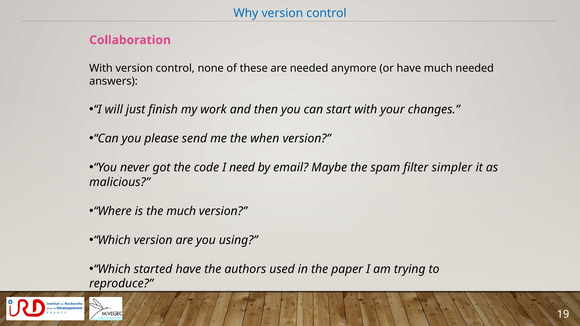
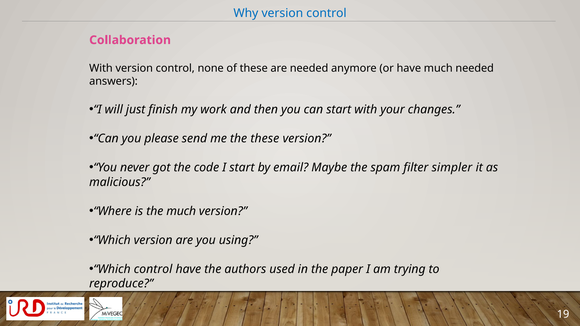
the when: when -> these (265, 139)
I need: need -> start (242, 168)
Which started: started -> control (153, 269)
